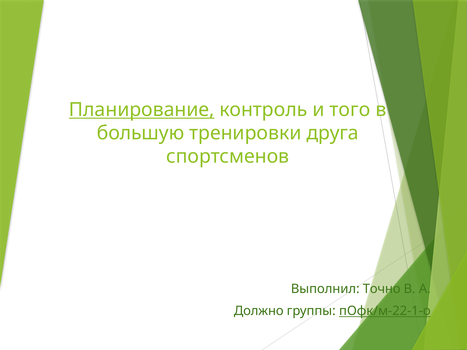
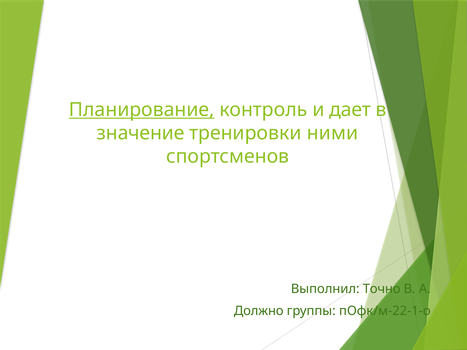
того: того -> дает (350, 110)
большую: большую -> значение (141, 133)
друга: друга -> ними (332, 133)
пОфк/м-22-1-о underline: present -> none (385, 311)
